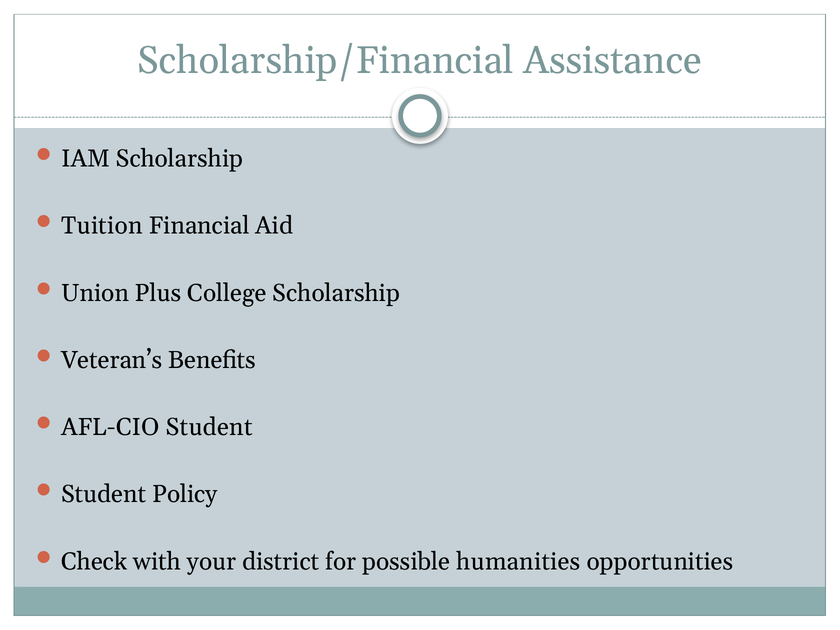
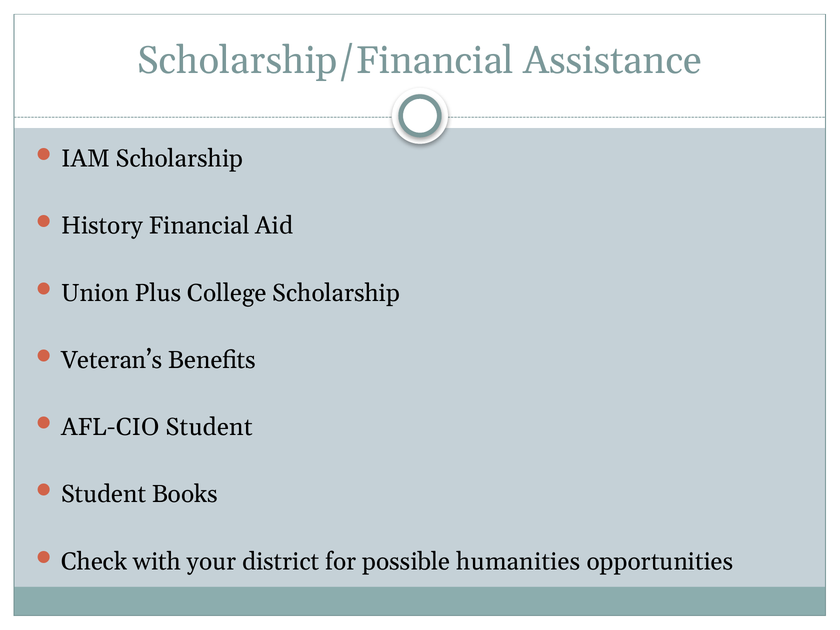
Tuition: Tuition -> History (102, 226)
Policy: Policy -> Books (185, 494)
